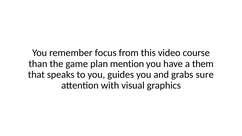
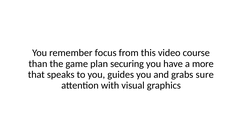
mention: mention -> securing (127, 64)
them: them -> more (203, 64)
